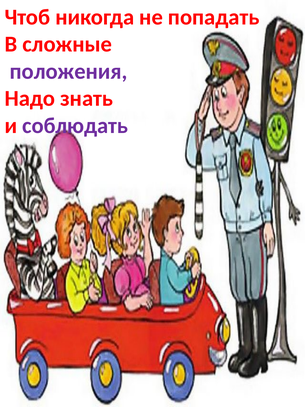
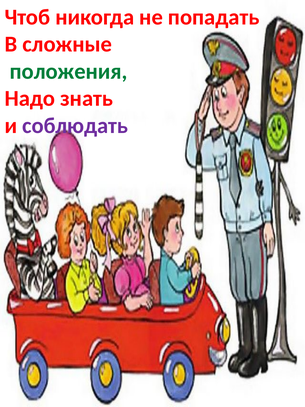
положения colour: purple -> green (69, 71)
